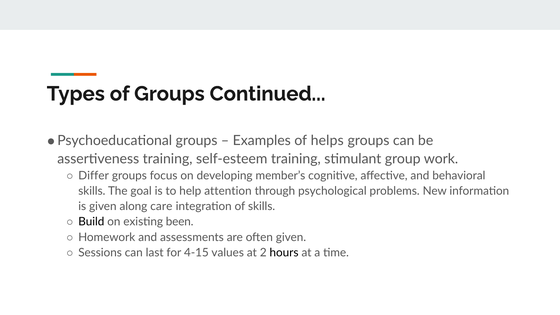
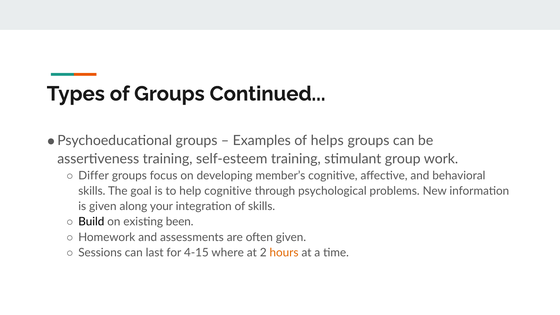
help attention: attention -> cognitive (228, 191)
care: care -> your (161, 206)
values: values -> where (228, 253)
hours colour: black -> orange (284, 253)
